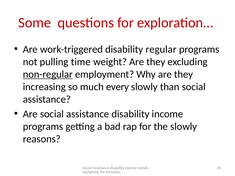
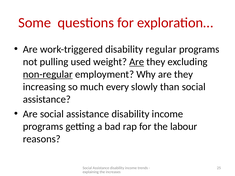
time: time -> used (81, 62)
Are underline: none -> present (137, 62)
the slowly: slowly -> labour (184, 127)
